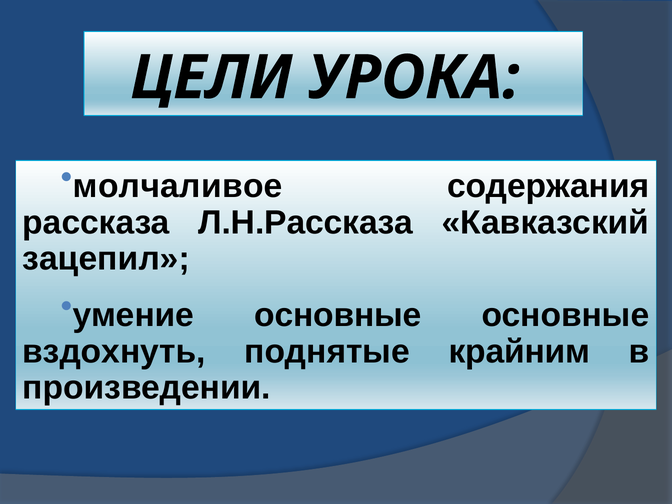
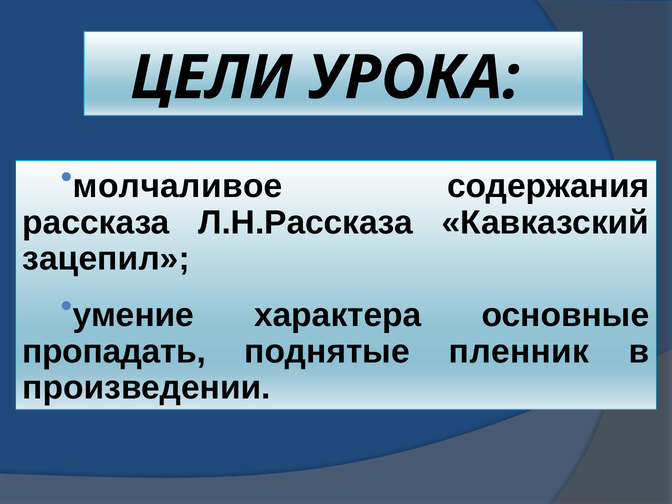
умение основные: основные -> характера (338, 315)
вздохнуть: вздохнуть -> пропадать (114, 352)
крайним: крайним -> пленник (519, 352)
